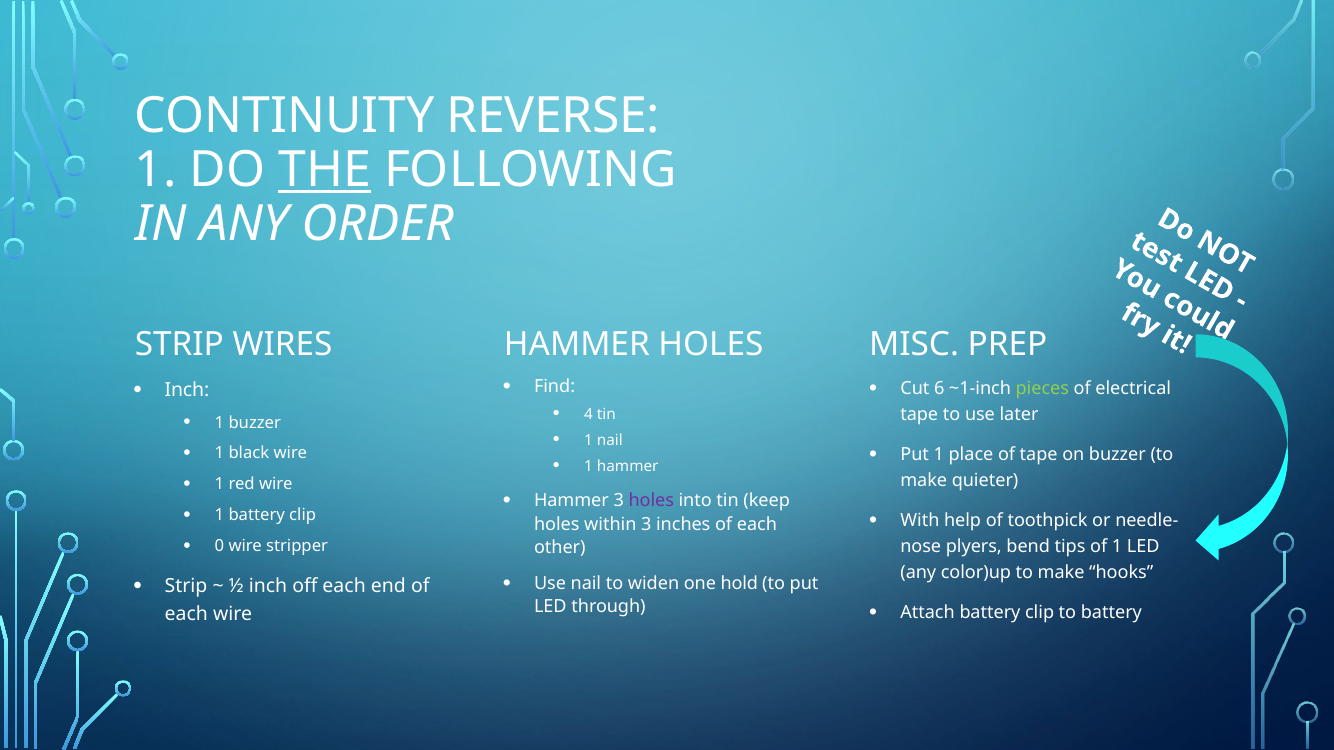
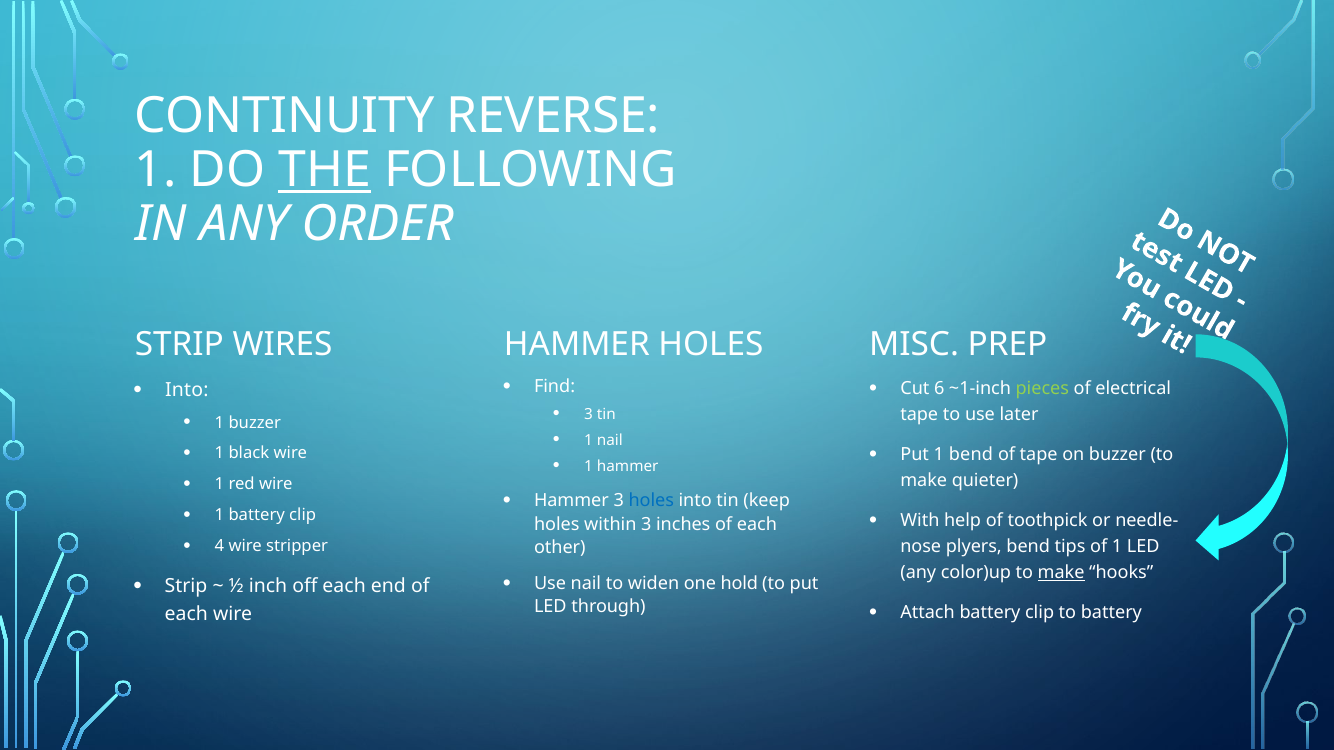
Inch: Inch -> Into (187, 390)
4: 4 -> 3 (589, 414)
1 place: place -> bend (971, 455)
holes colour: purple -> blue (651, 501)
0: 0 -> 4 (219, 546)
make underline: none -> present (1061, 573)
